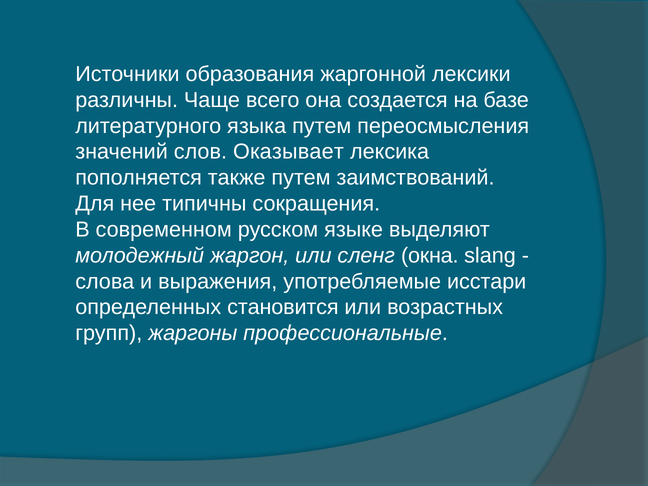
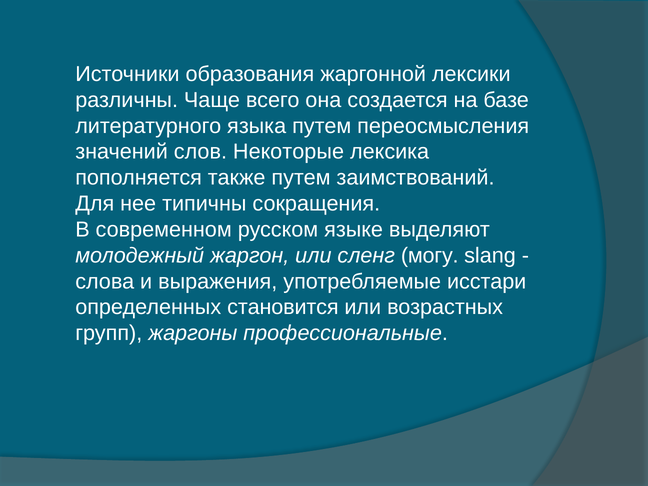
Оказывает: Оказывает -> Некоторые (289, 152)
окна: окна -> могу (430, 256)
